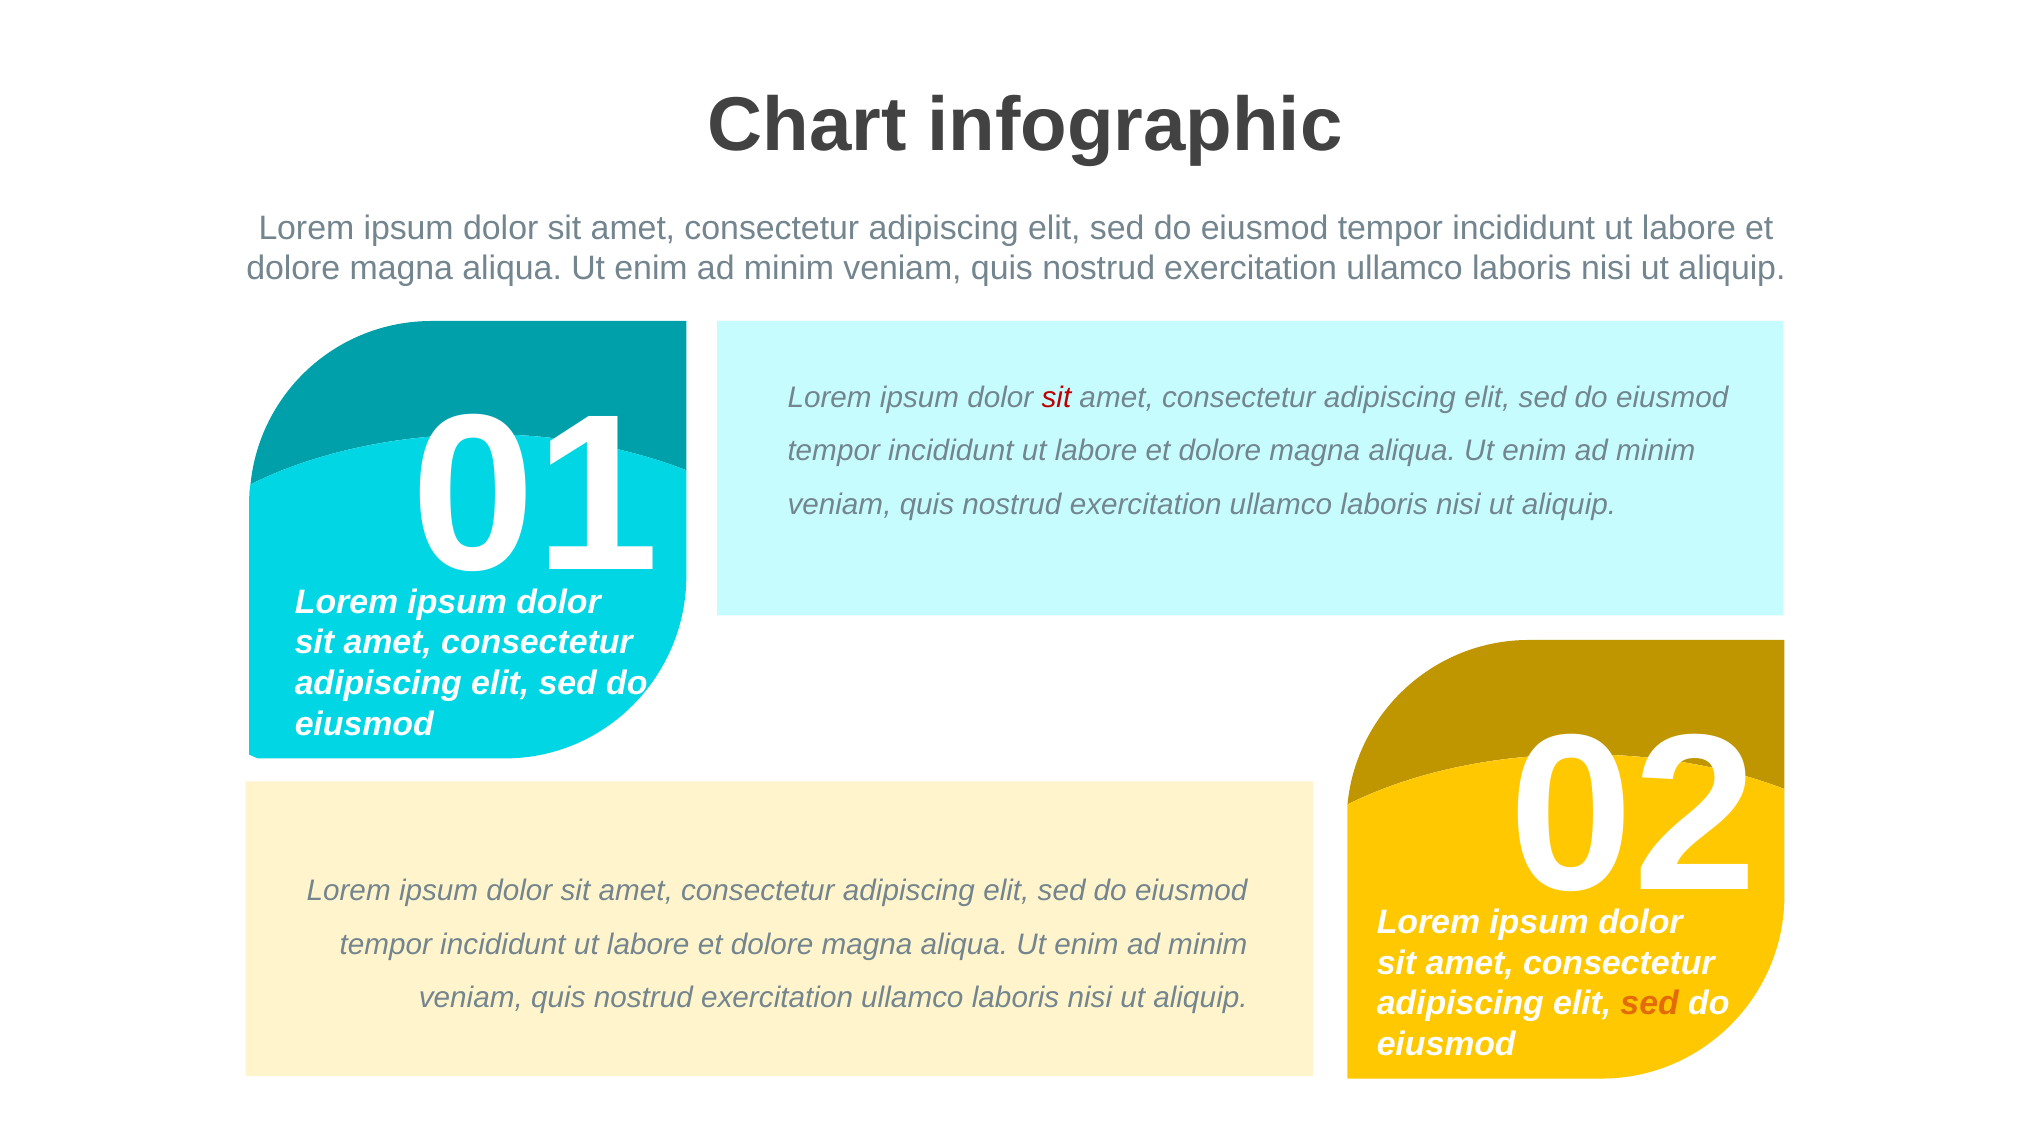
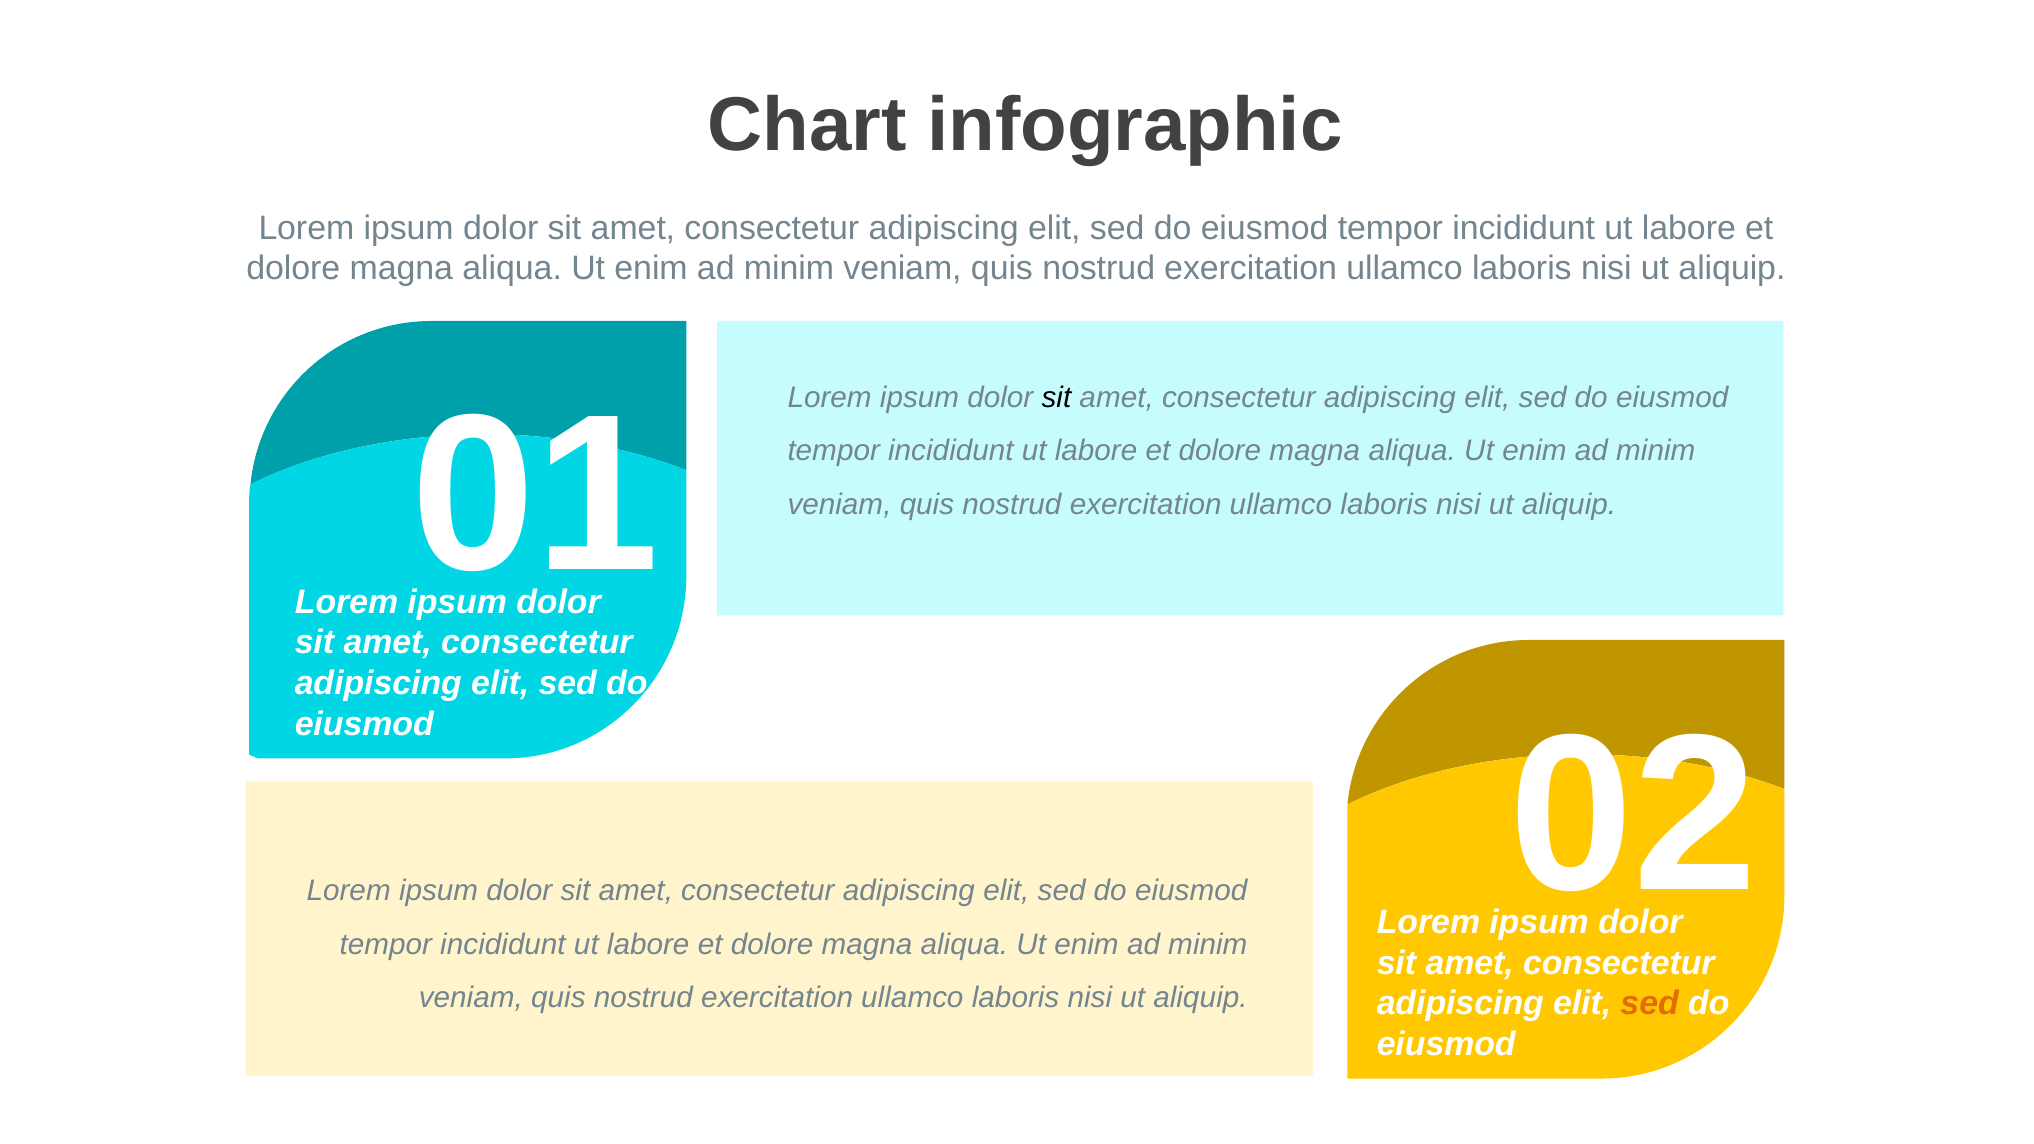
sit colour: red -> black (1056, 398)
